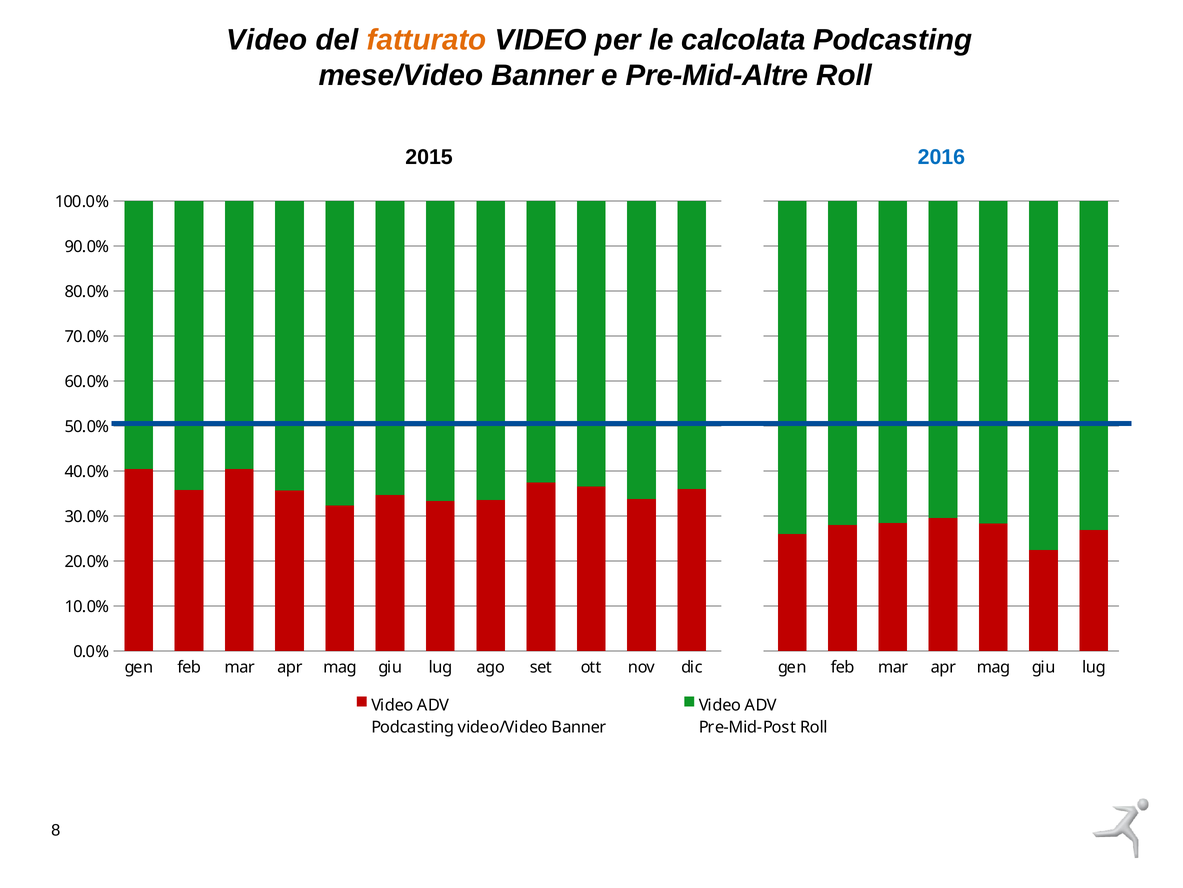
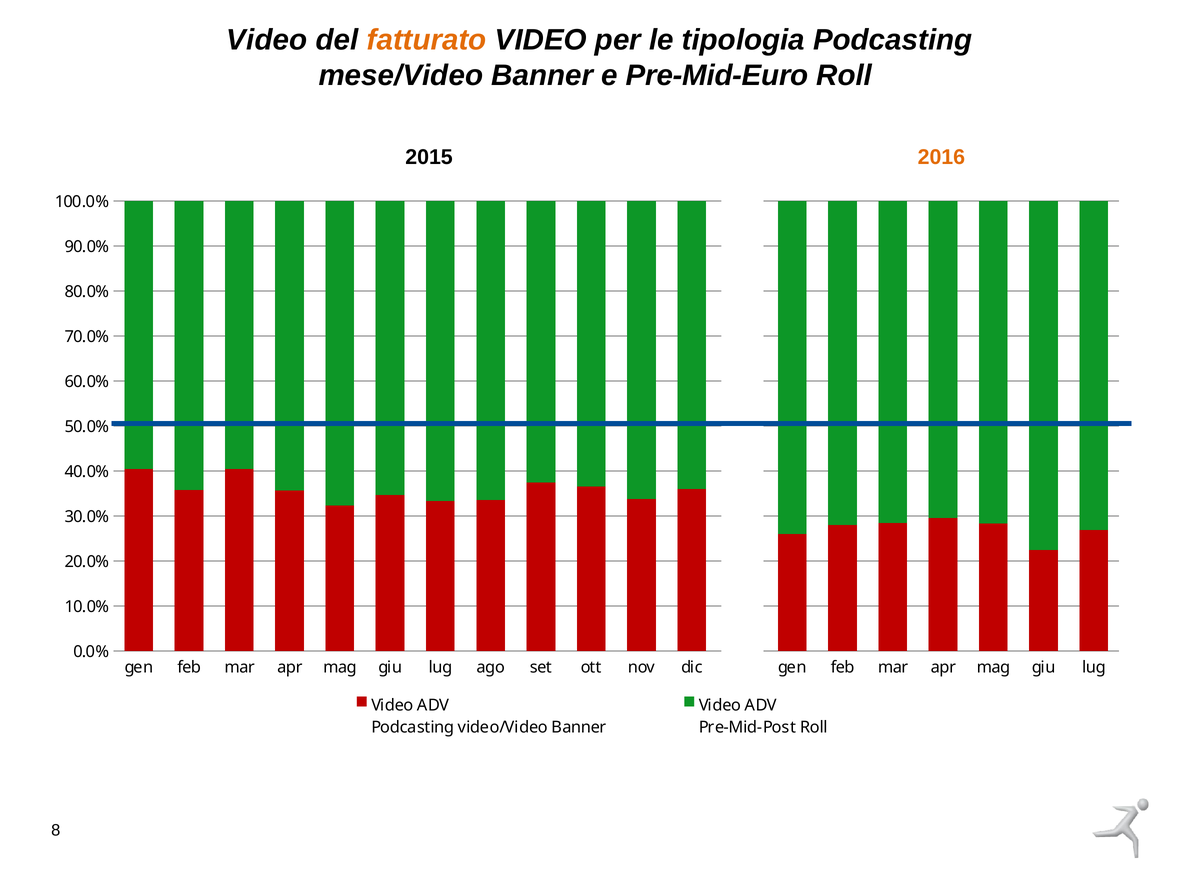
calcolata: calcolata -> tipologia (743, 40)
Pre-Mid-Altre: Pre-Mid-Altre -> Pre-Mid-Euro (717, 76)
2016 colour: blue -> orange (941, 157)
